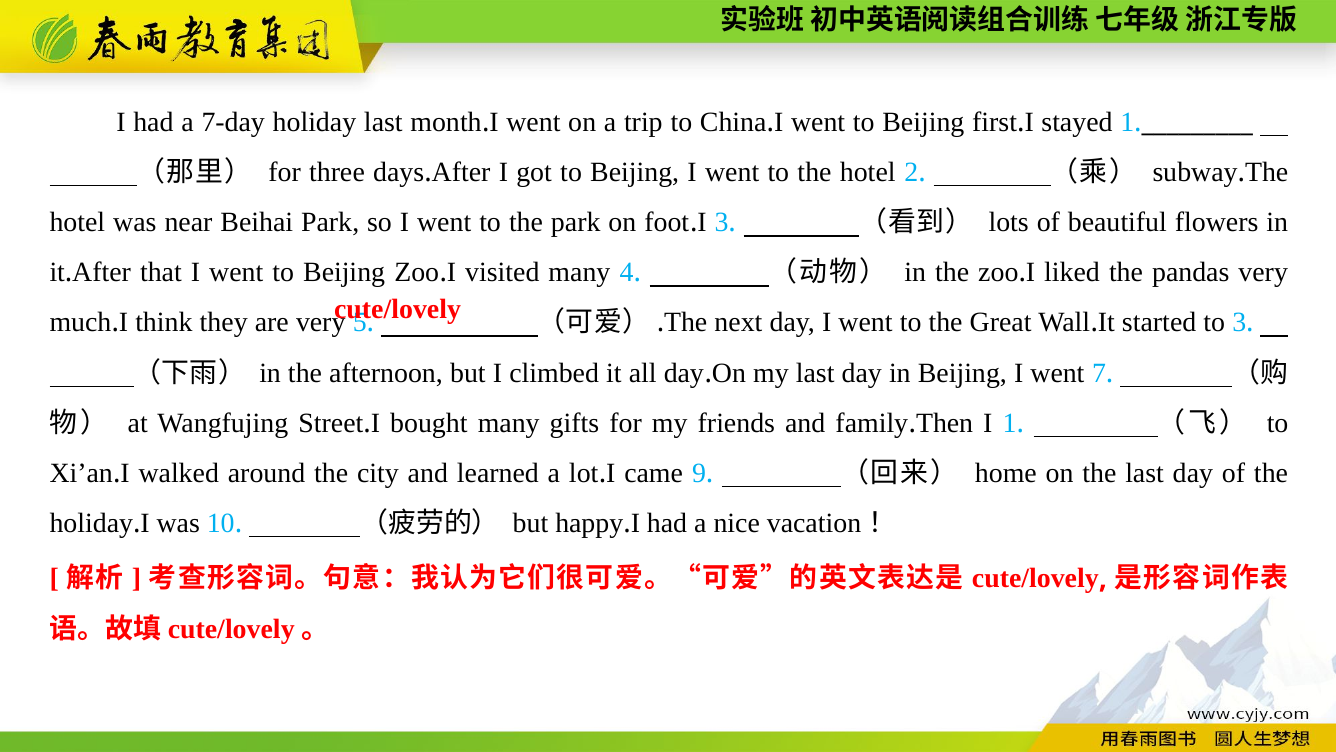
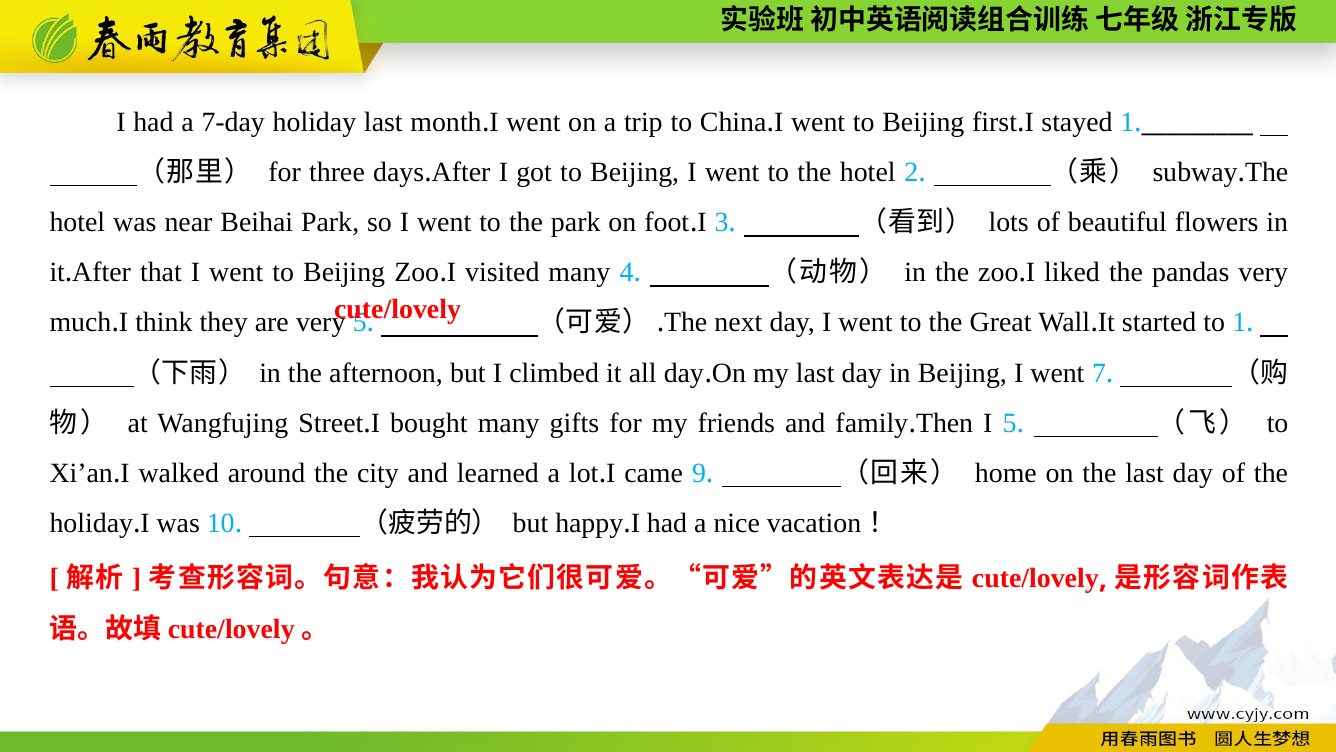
to 3: 3 -> 1 (1239, 323)
I 1: 1 -> 5 (1010, 423)
